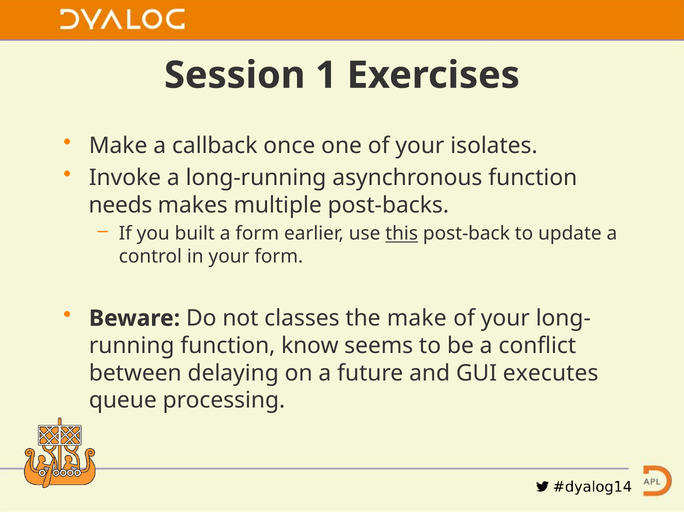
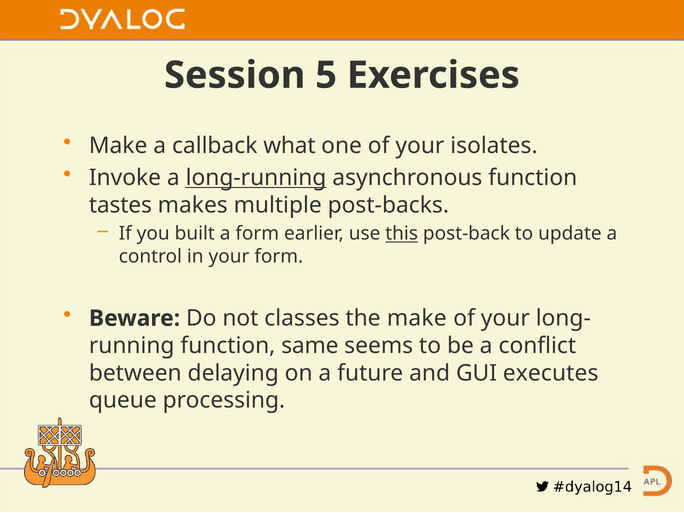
1: 1 -> 5 (326, 75)
once: once -> what (289, 146)
long-running underline: none -> present (256, 178)
needs: needs -> tastes (120, 205)
know: know -> same (310, 346)
